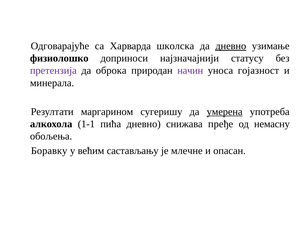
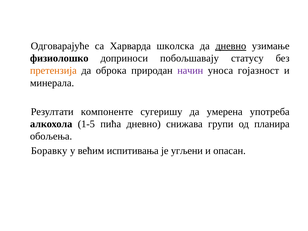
најзначајнији: најзначајнији -> побољшавају (189, 58)
претензија colour: purple -> orange (53, 71)
маргарином: маргарином -> компоненте (107, 112)
умерена underline: present -> none (225, 112)
1-1: 1-1 -> 1-5 (86, 124)
пређе: пређе -> групи (221, 124)
немасну: немасну -> планира (272, 124)
састављању: састављању -> испитивања (133, 151)
млечне: млечне -> угљени (187, 151)
